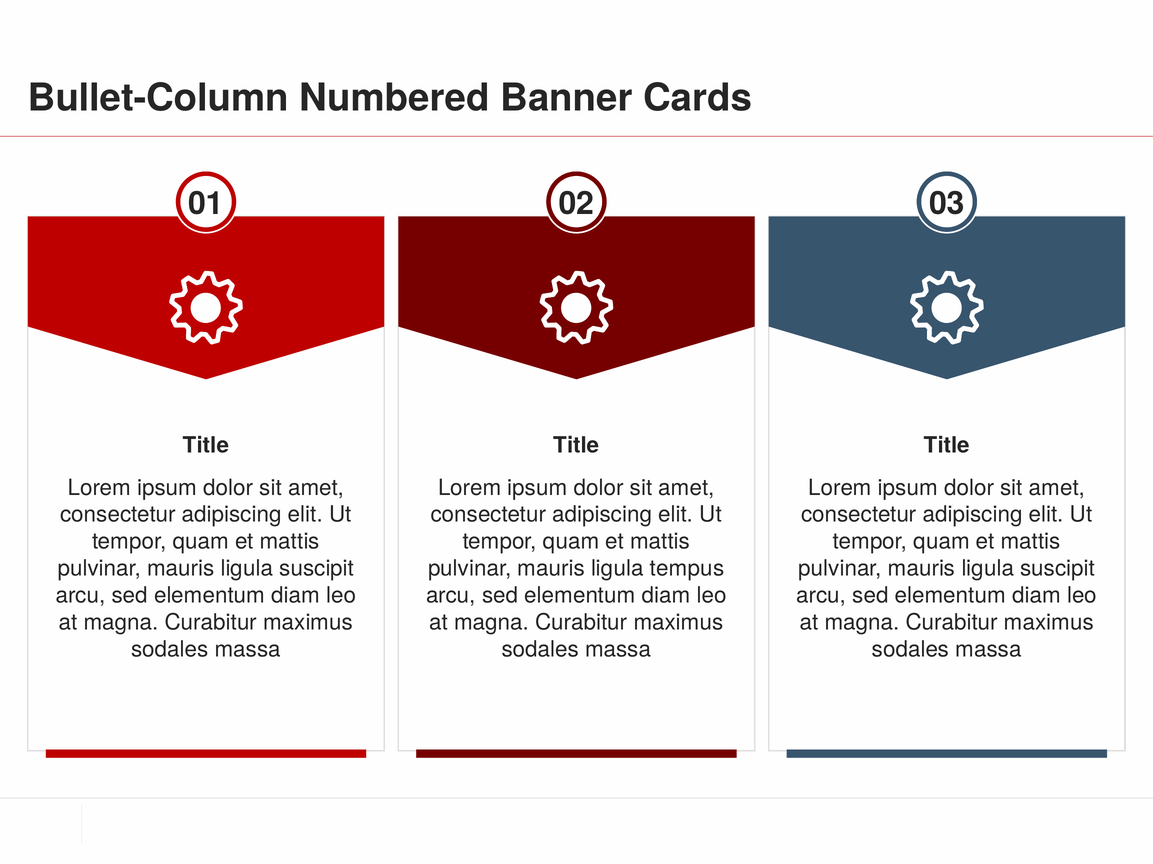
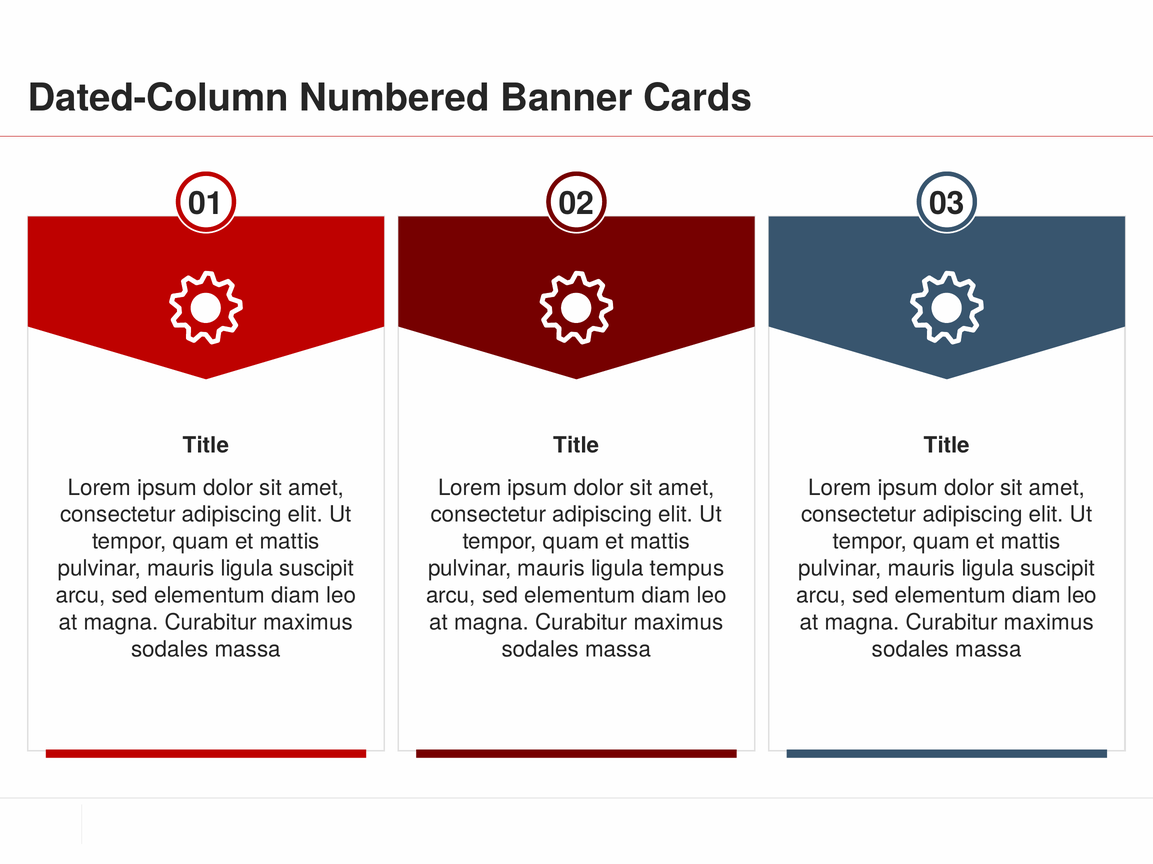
Bullet-Column: Bullet-Column -> Dated-Column (158, 98)
